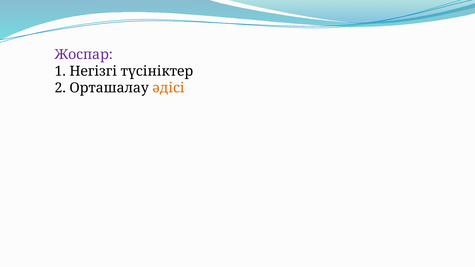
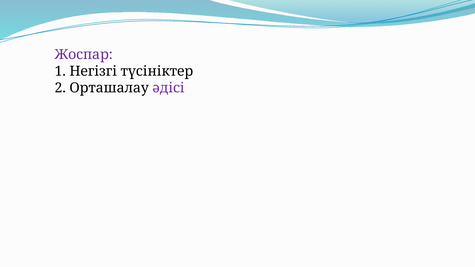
әдісі colour: orange -> purple (169, 88)
